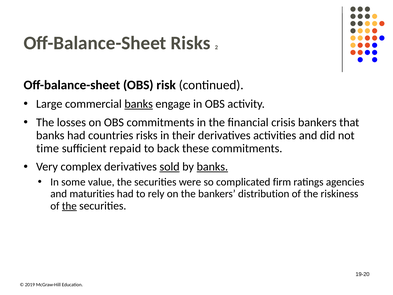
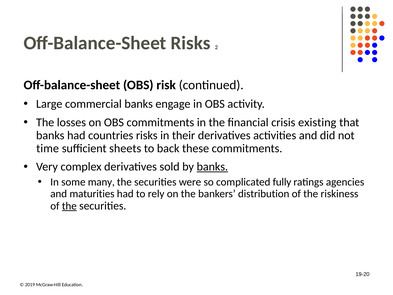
banks underline: present -> none (139, 104)
crisis bankers: bankers -> existing (317, 122)
repaid: repaid -> sheets (125, 148)
sold underline: present -> none (170, 167)
value: value -> many (101, 182)
firm: firm -> fully (282, 182)
